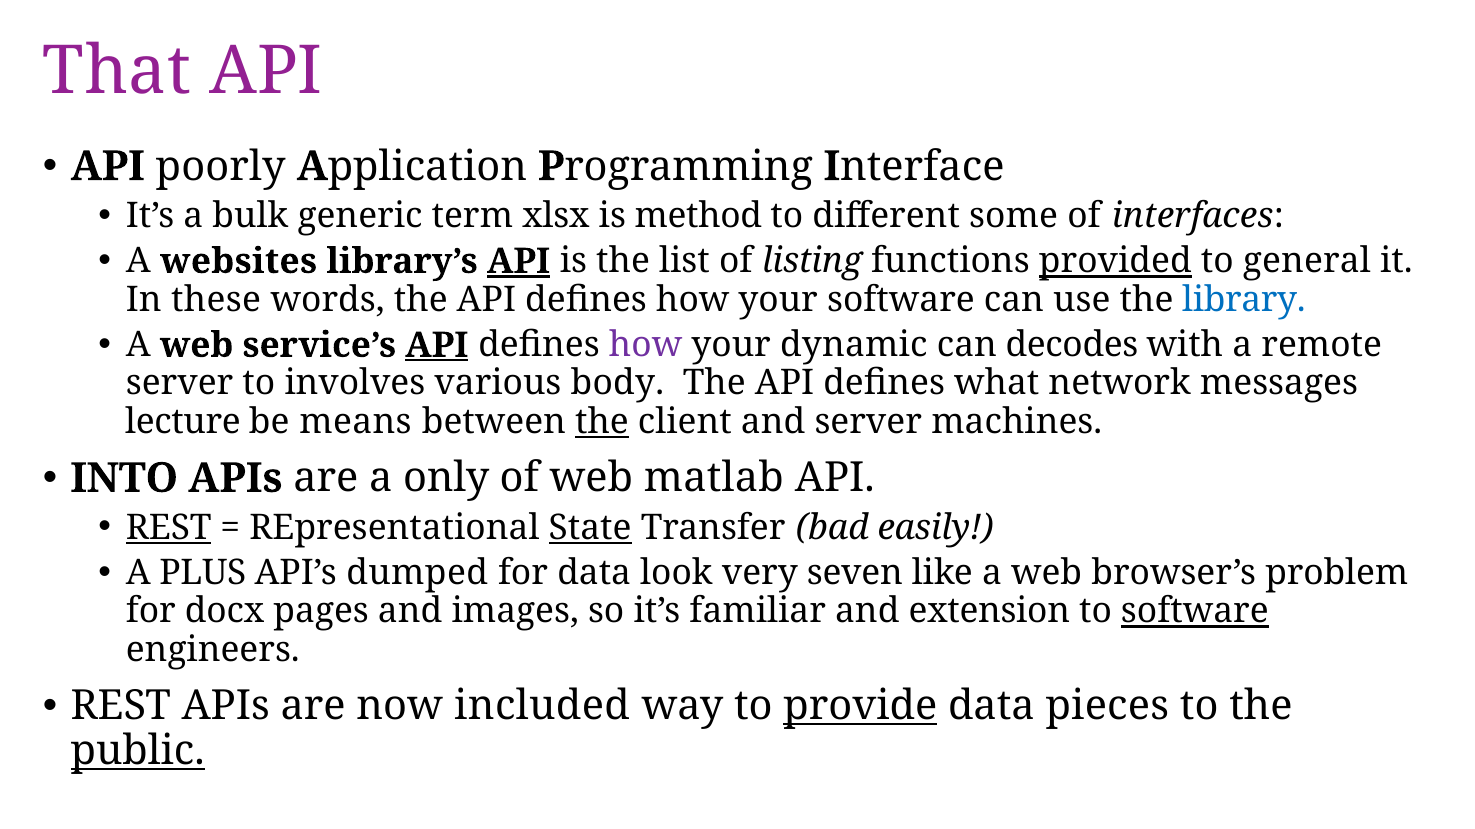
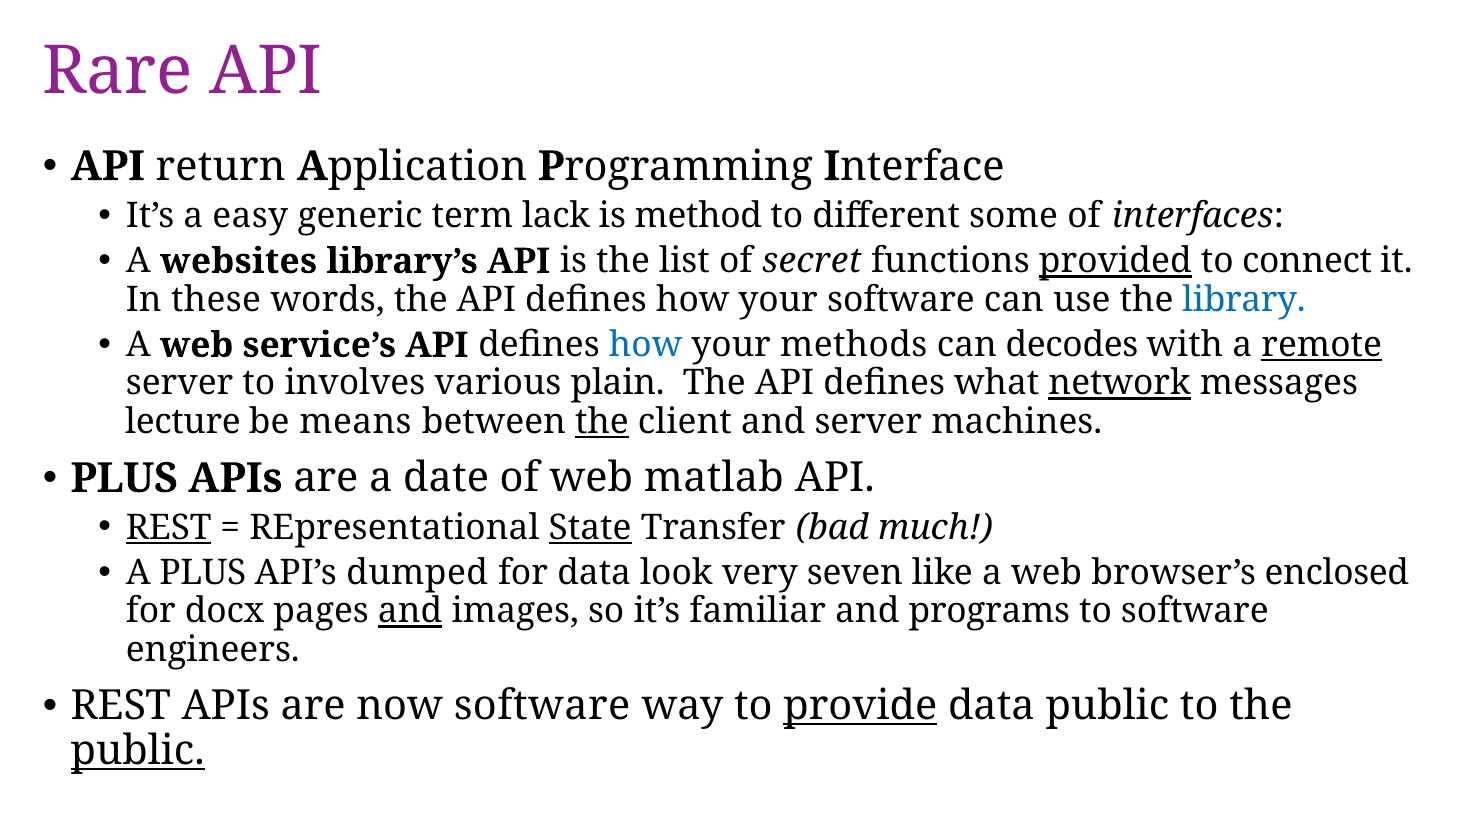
That: That -> Rare (118, 72)
poorly: poorly -> return (221, 166)
bulk: bulk -> easy (250, 216)
xlsx: xlsx -> lack (556, 216)
API underline: present -> none (519, 262)
listing: listing -> secret (812, 262)
general: general -> connect (1307, 262)
API underline: present -> none (437, 345)
how colour: purple -> blue (646, 345)
dynamic: dynamic -> methods (854, 345)
remote underline: none -> present (1322, 345)
body: body -> plain (618, 384)
network underline: none -> present (1120, 384)
INTO: INTO -> PLUS (124, 479)
only: only -> date (446, 479)
easily: easily -> much (935, 528)
problem: problem -> enclosed (1337, 574)
and underline: none -> present (410, 612)
extension: extension -> programs (989, 612)
software underline: present -> none (1195, 612)
now included: included -> software (542, 707)
data pieces: pieces -> public (1107, 707)
